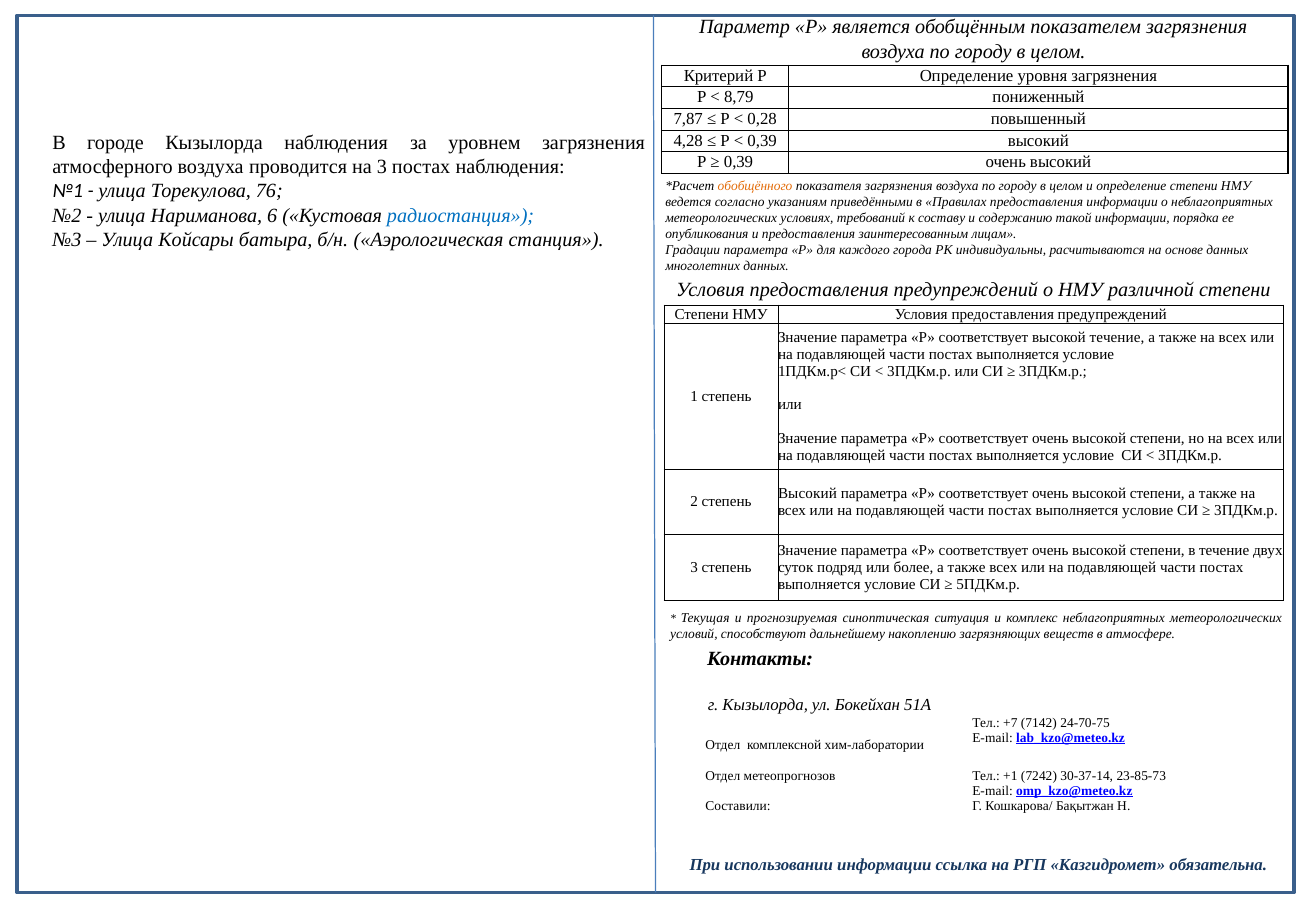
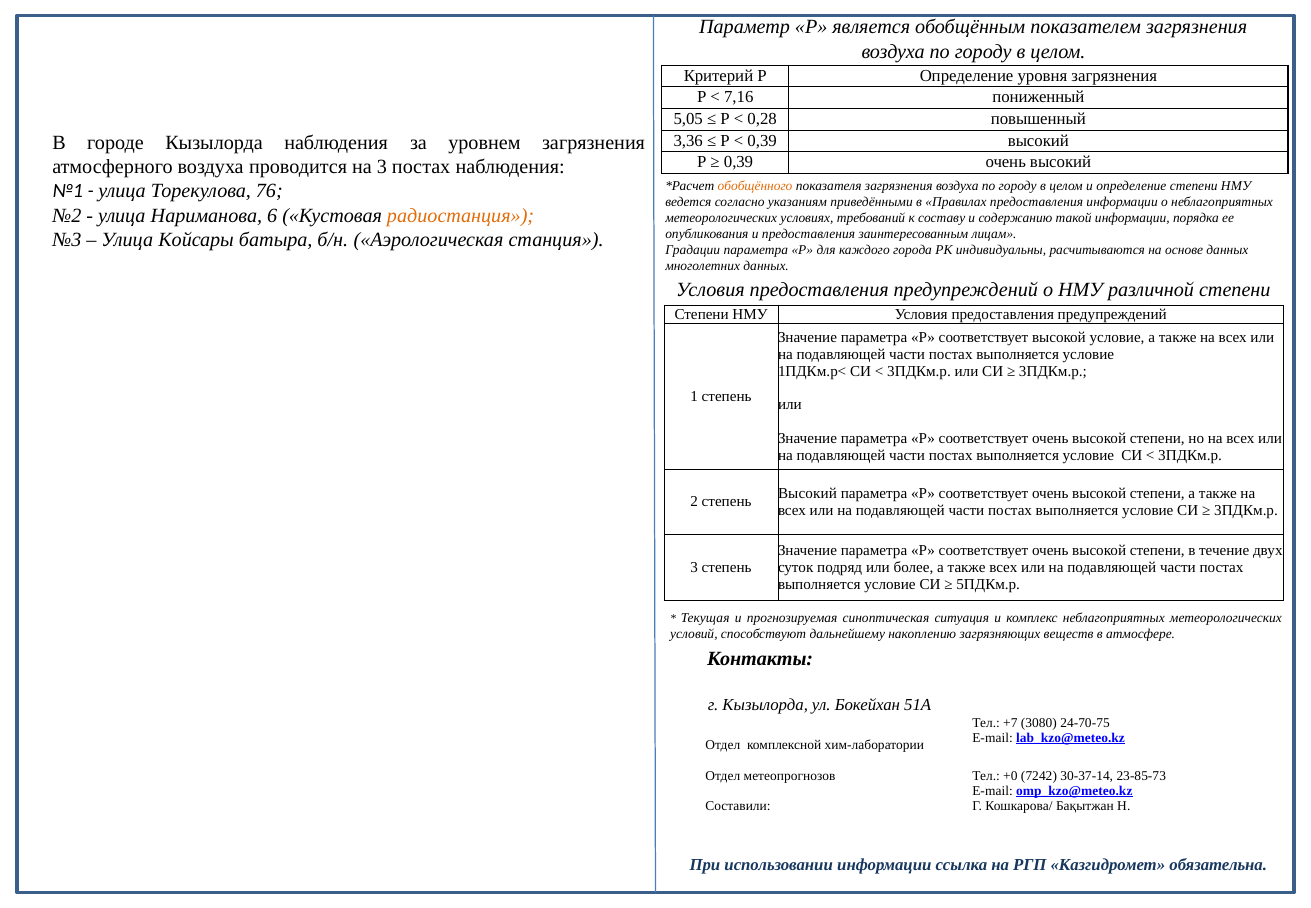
8,79: 8,79 -> 7,16 (739, 97)
7,87: 7,87 -> 5,05 (688, 119)
4,28: 4,28 -> 3,36 (688, 141)
радиостанция colour: blue -> orange (461, 215)
высокой течение: течение -> условие (1117, 337)
7142: 7142 -> 3080 (1039, 723)
+1: +1 -> +0 (1010, 776)
